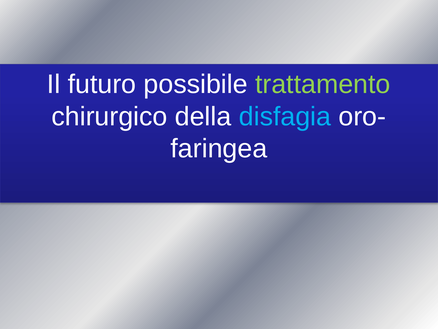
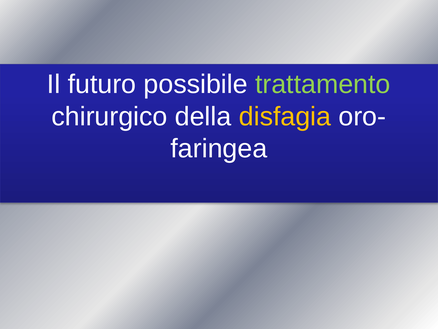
disfagia colour: light blue -> yellow (285, 116)
